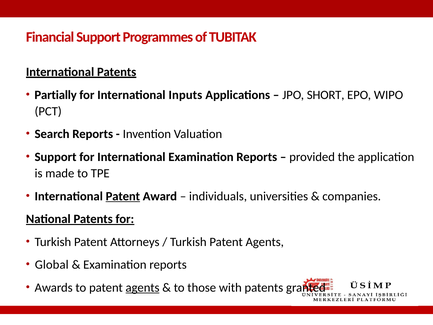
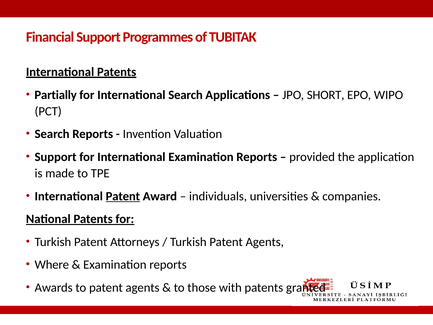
International Inputs: Inputs -> Search (186, 95)
Global: Global -> Where (52, 265)
agents underline: present -> none (143, 287)
